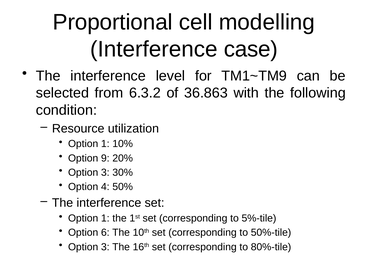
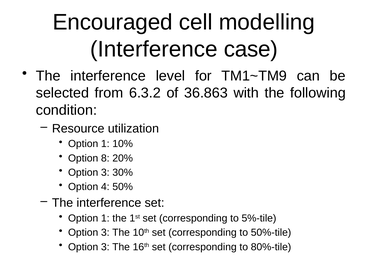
Proportional: Proportional -> Encouraged (113, 22)
9: 9 -> 8 (105, 158)
6: 6 -> 3 (105, 233)
